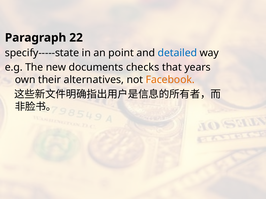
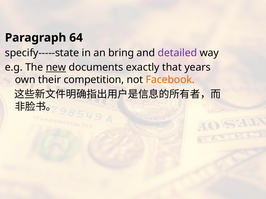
22: 22 -> 64 (76, 38)
point: point -> bring (121, 53)
detailed colour: blue -> purple (177, 53)
new underline: none -> present (56, 68)
checks: checks -> exactly (143, 68)
alternatives: alternatives -> competition (94, 80)
